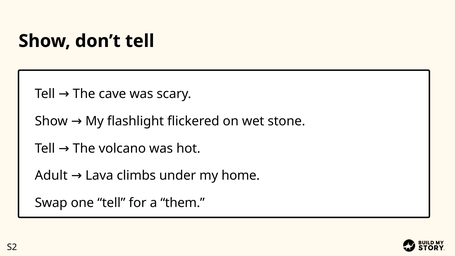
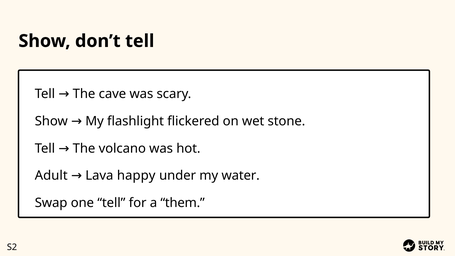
climbs: climbs -> happy (136, 176)
home: home -> water (241, 176)
